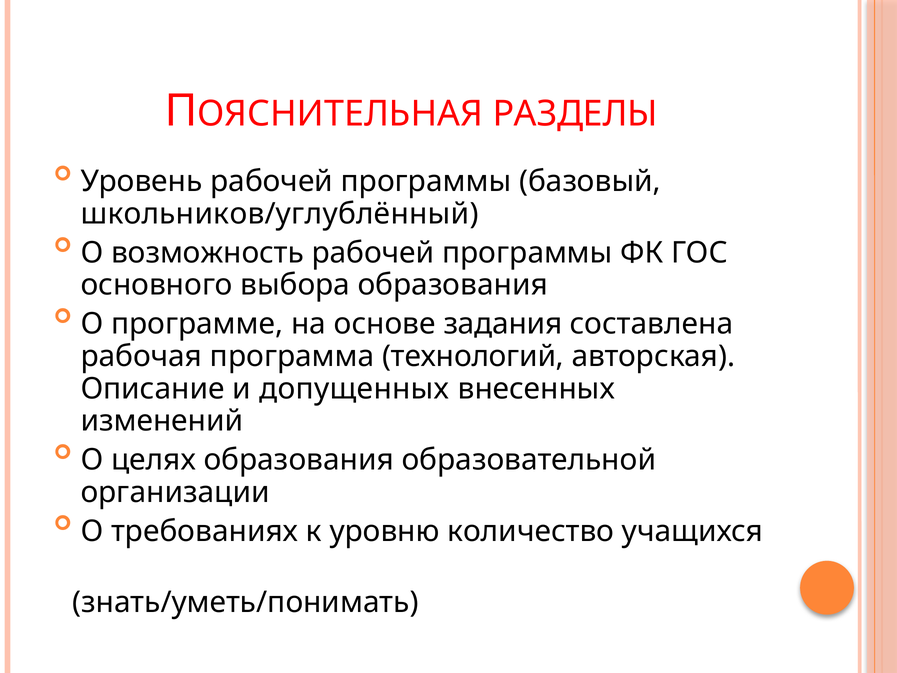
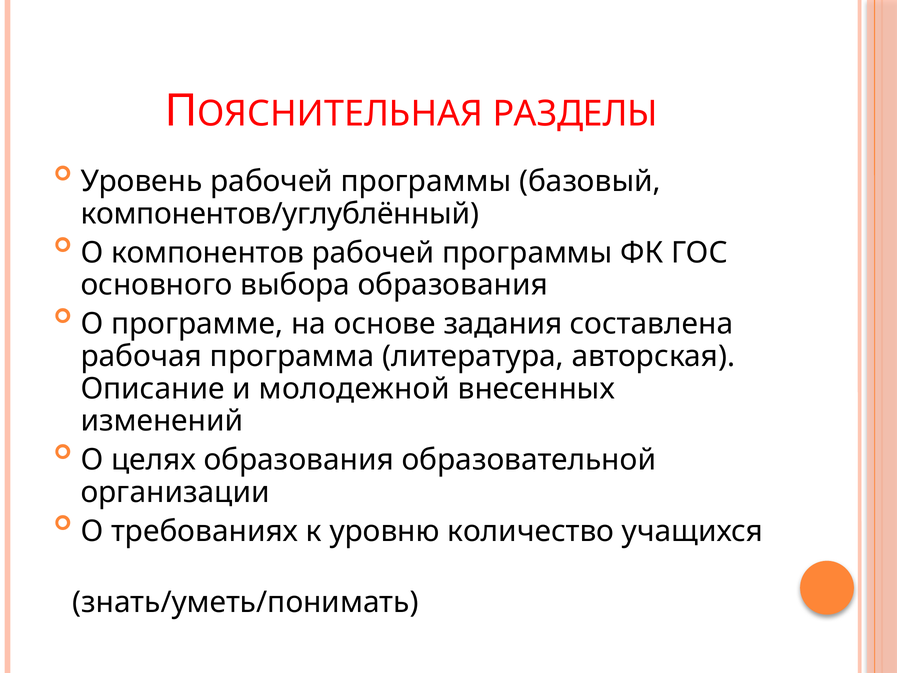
школьников/углублённый: школьников/углублённый -> компонентов/углублённый (280, 214)
возможность: возможность -> компонентов (208, 253)
технологий: технологий -> литература (473, 356)
допущенных: допущенных -> молодежной (354, 389)
